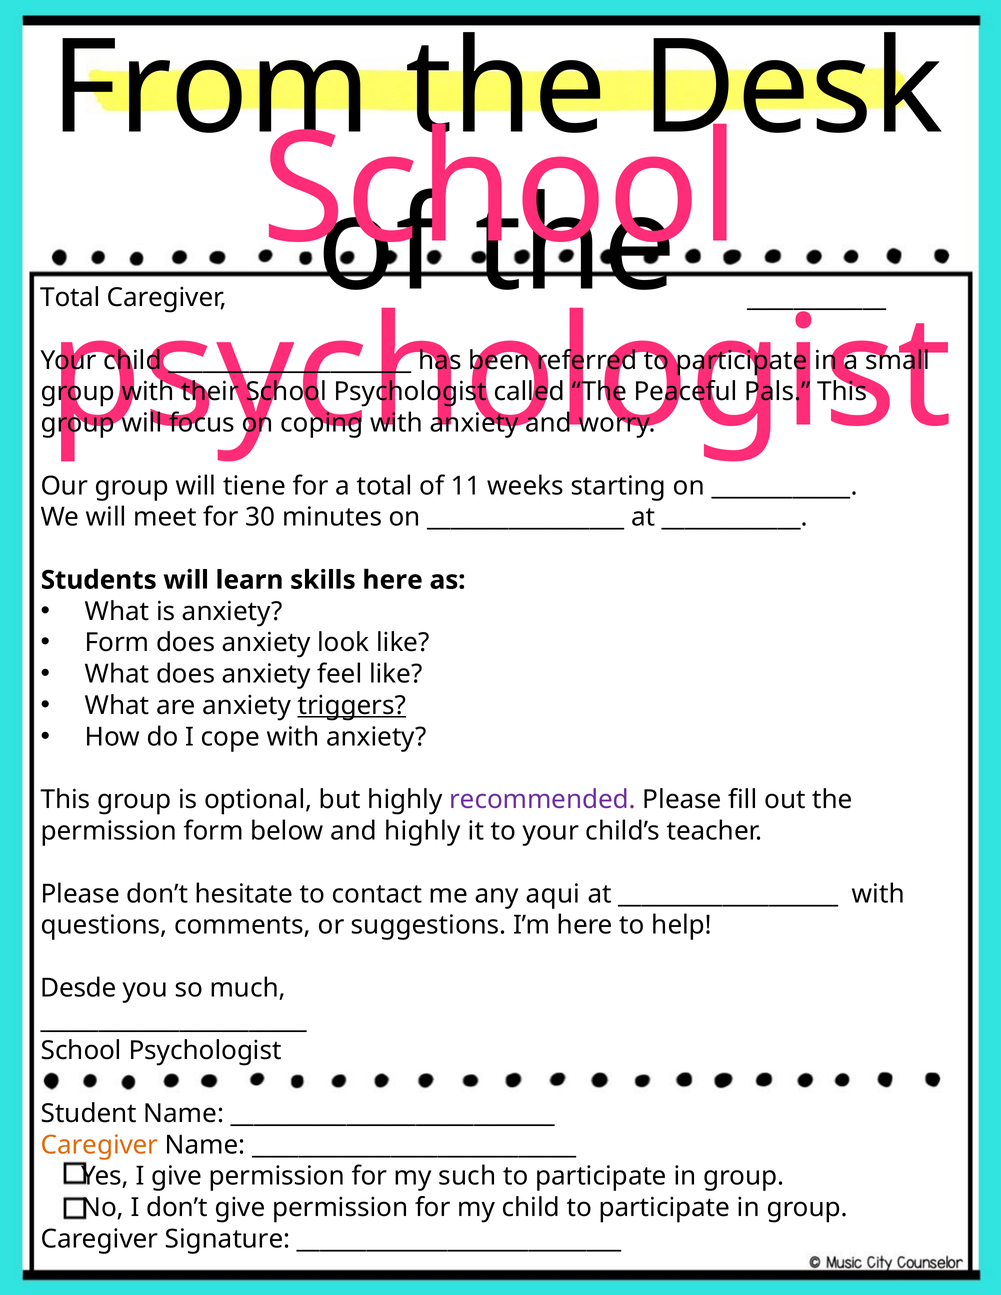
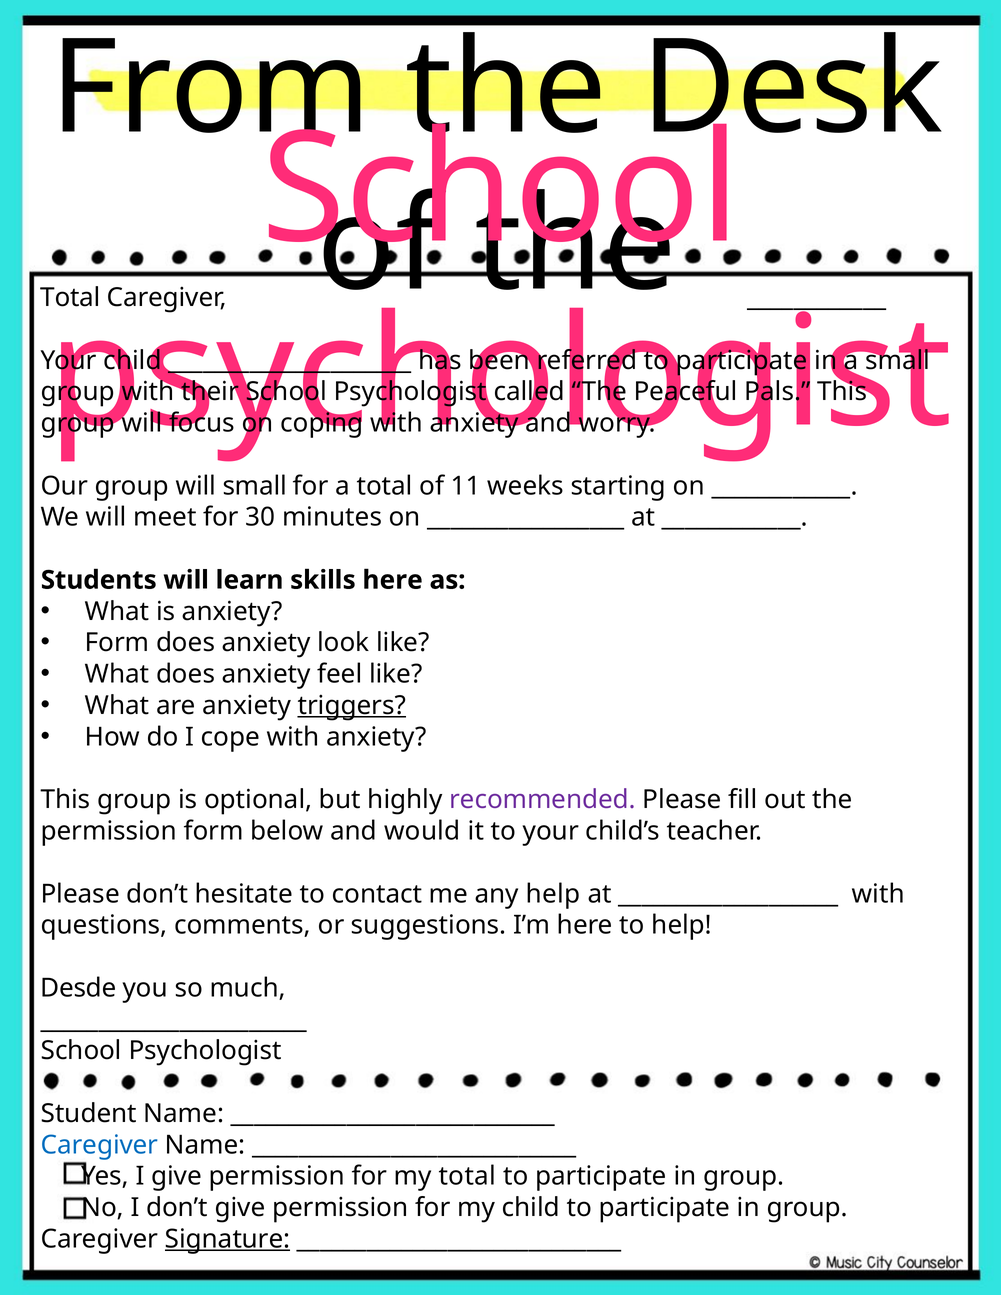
will tiene: tiene -> small (255, 486)
and highly: highly -> would (422, 831)
any aqui: aqui -> help (553, 894)
Caregiver colour: orange -> blue (99, 1145)
my such: such -> total (467, 1177)
Signature underline: none -> present (228, 1239)
